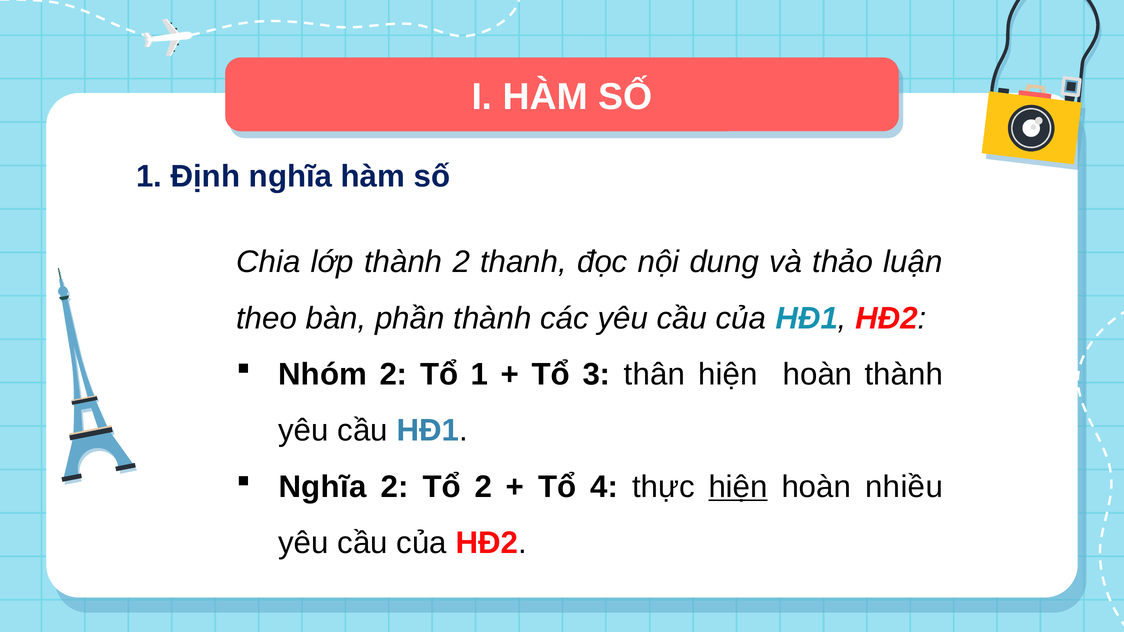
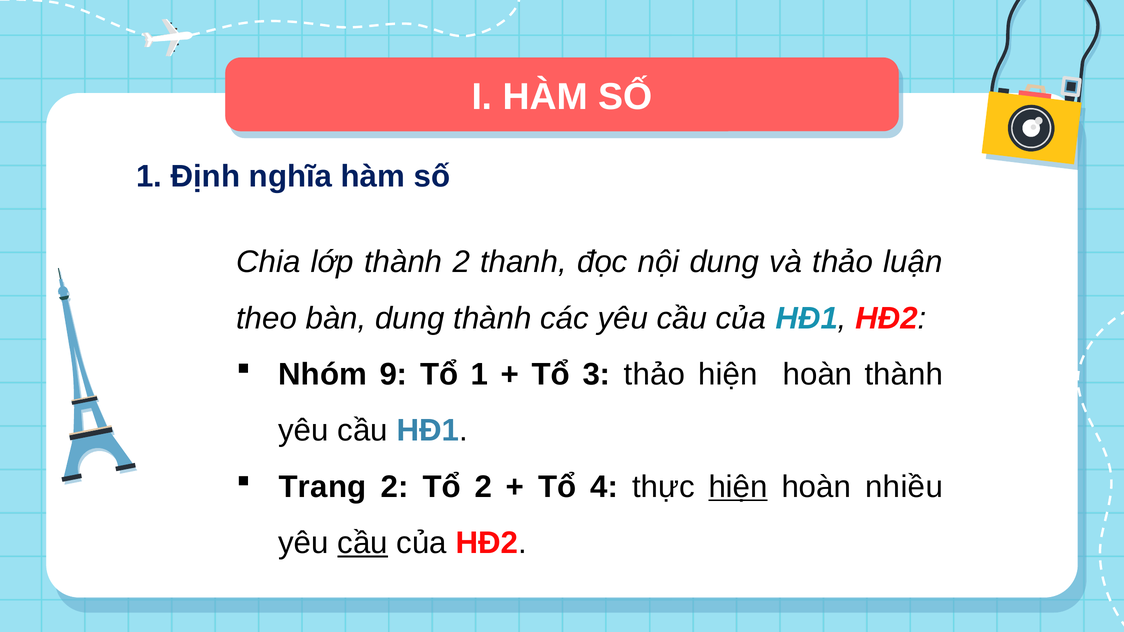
bàn phần: phần -> dung (410, 318)
Nhóm 2: 2 -> 9 (393, 375)
3 thân: thân -> thảo (654, 375)
Nghĩa: Nghĩa -> Trang (323, 487)
cầu underline: none -> present (363, 543)
